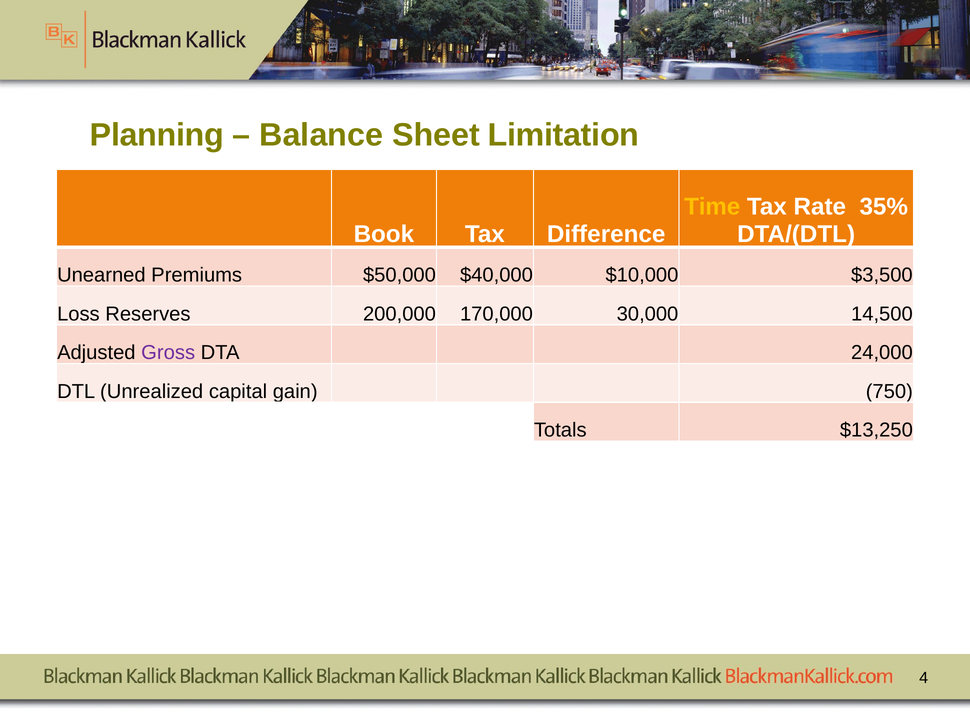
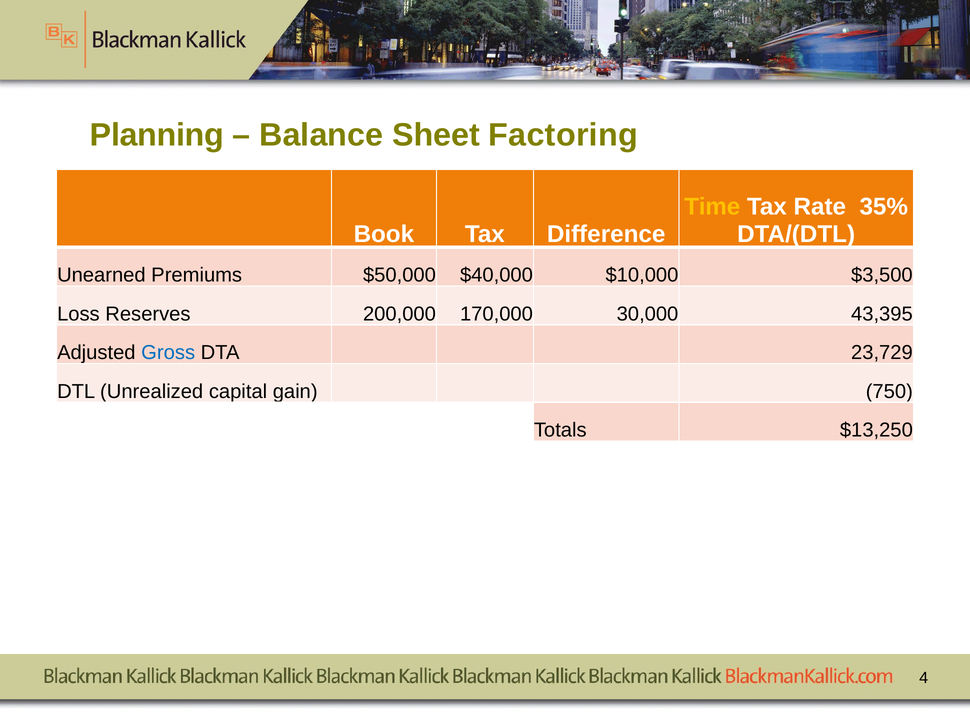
Limitation: Limitation -> Factoring (563, 135)
14,500: 14,500 -> 43,395 (882, 314)
Gross colour: purple -> blue (168, 353)
24,000: 24,000 -> 23,729 (882, 353)
